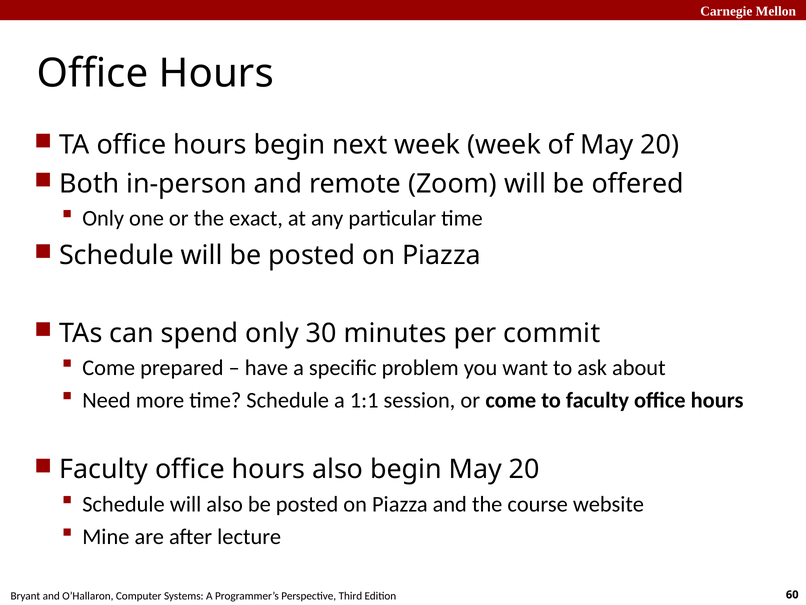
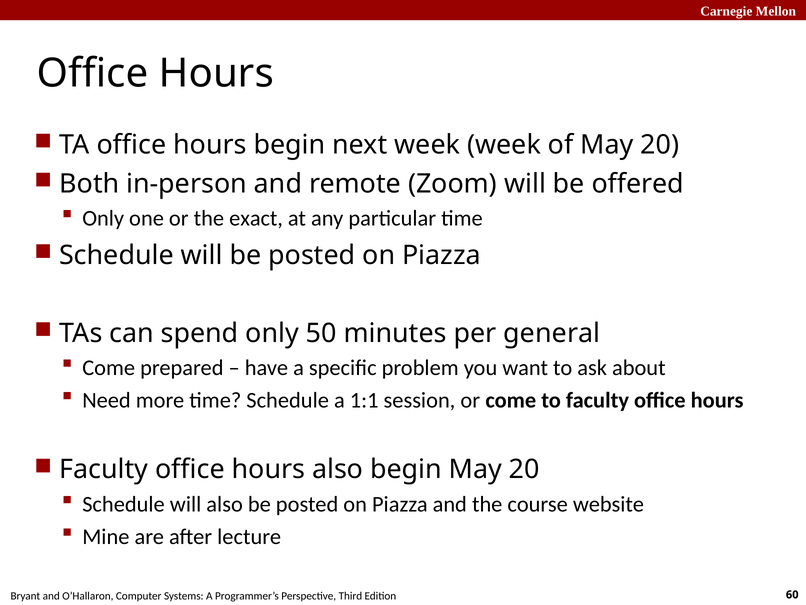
30: 30 -> 50 (321, 333)
commit: commit -> general (552, 333)
